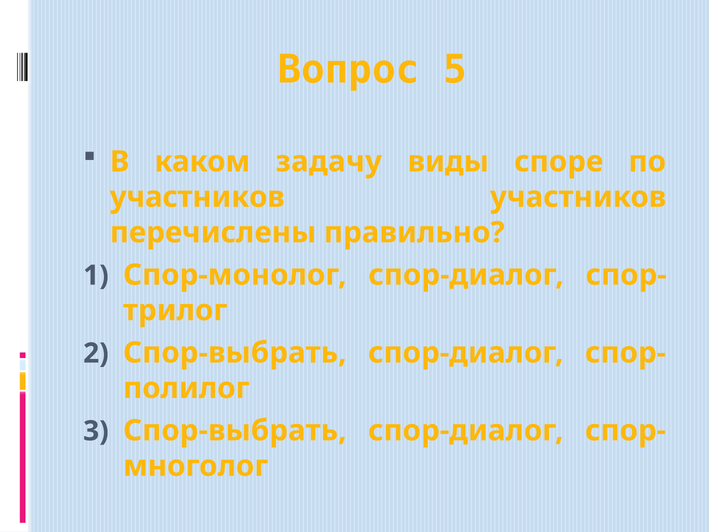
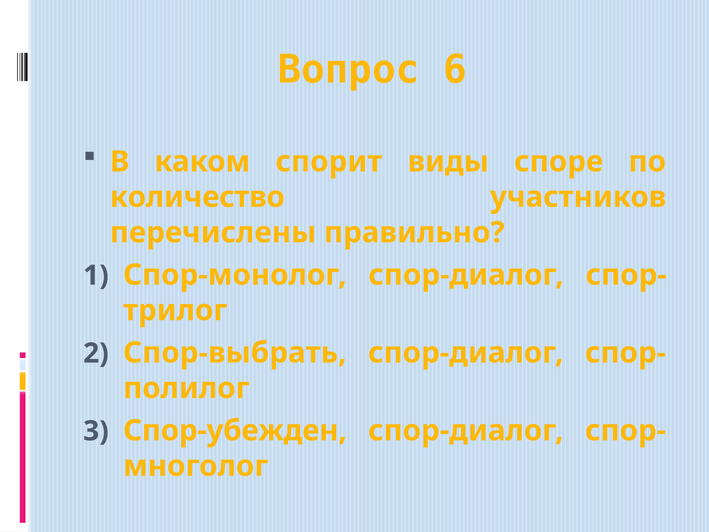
5: 5 -> 6 (455, 70)
задачу: задачу -> спорит (329, 162)
участников: участников -> количество (197, 197)
Спор-выбрать: Спор-выбрать -> Спор-убежден (235, 430)
